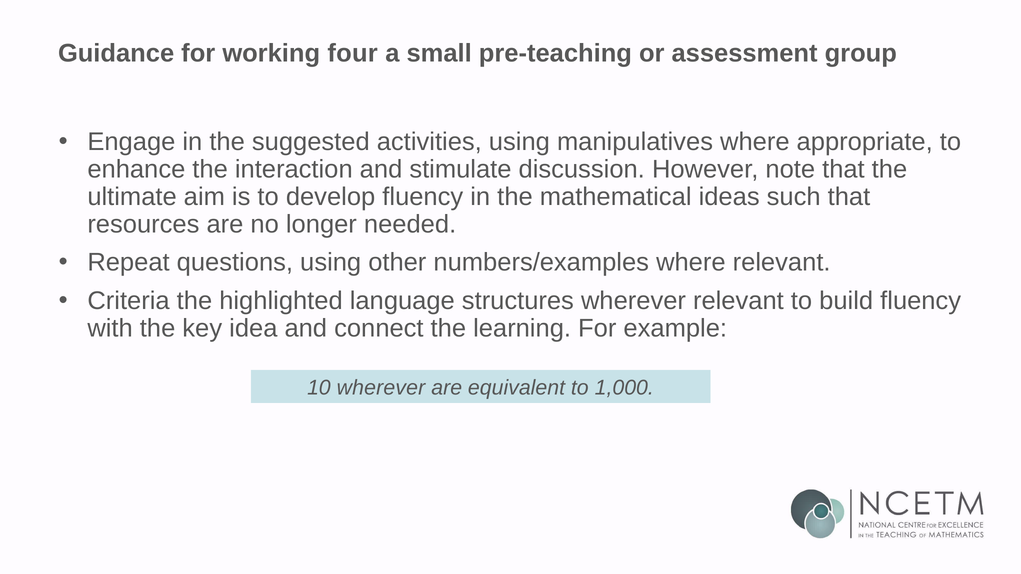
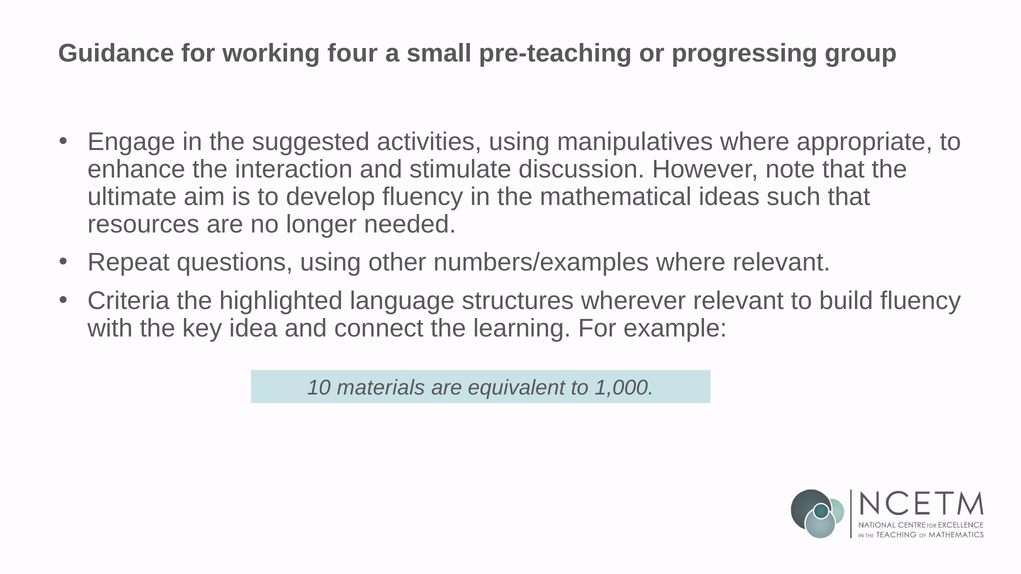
assessment: assessment -> progressing (745, 54)
10 wherever: wherever -> materials (381, 388)
